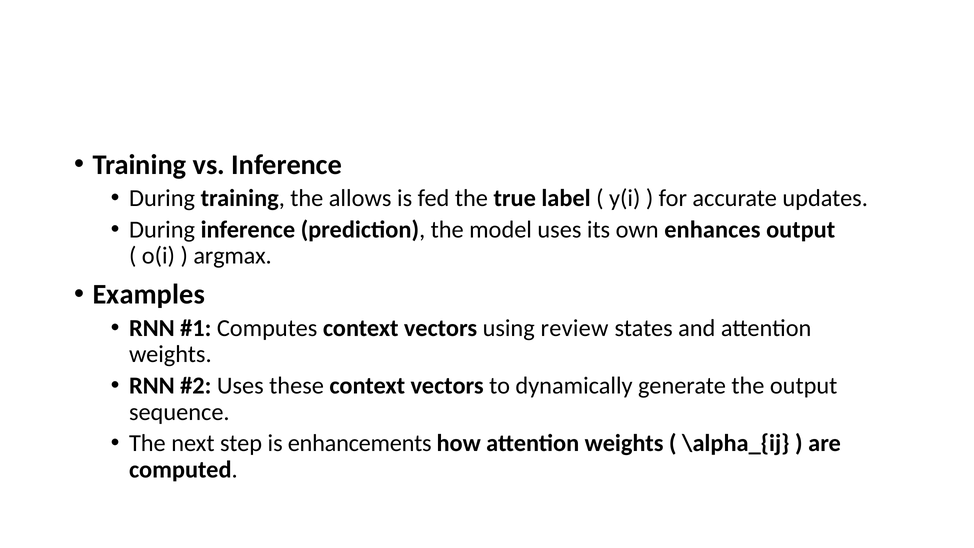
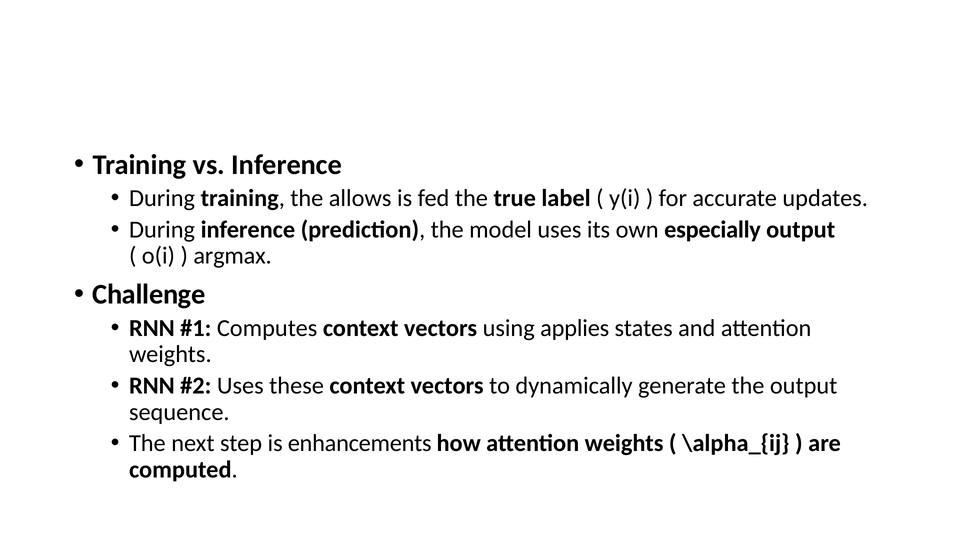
enhances: enhances -> especially (713, 230)
Examples: Examples -> Challenge (149, 294)
review: review -> applies (575, 328)
